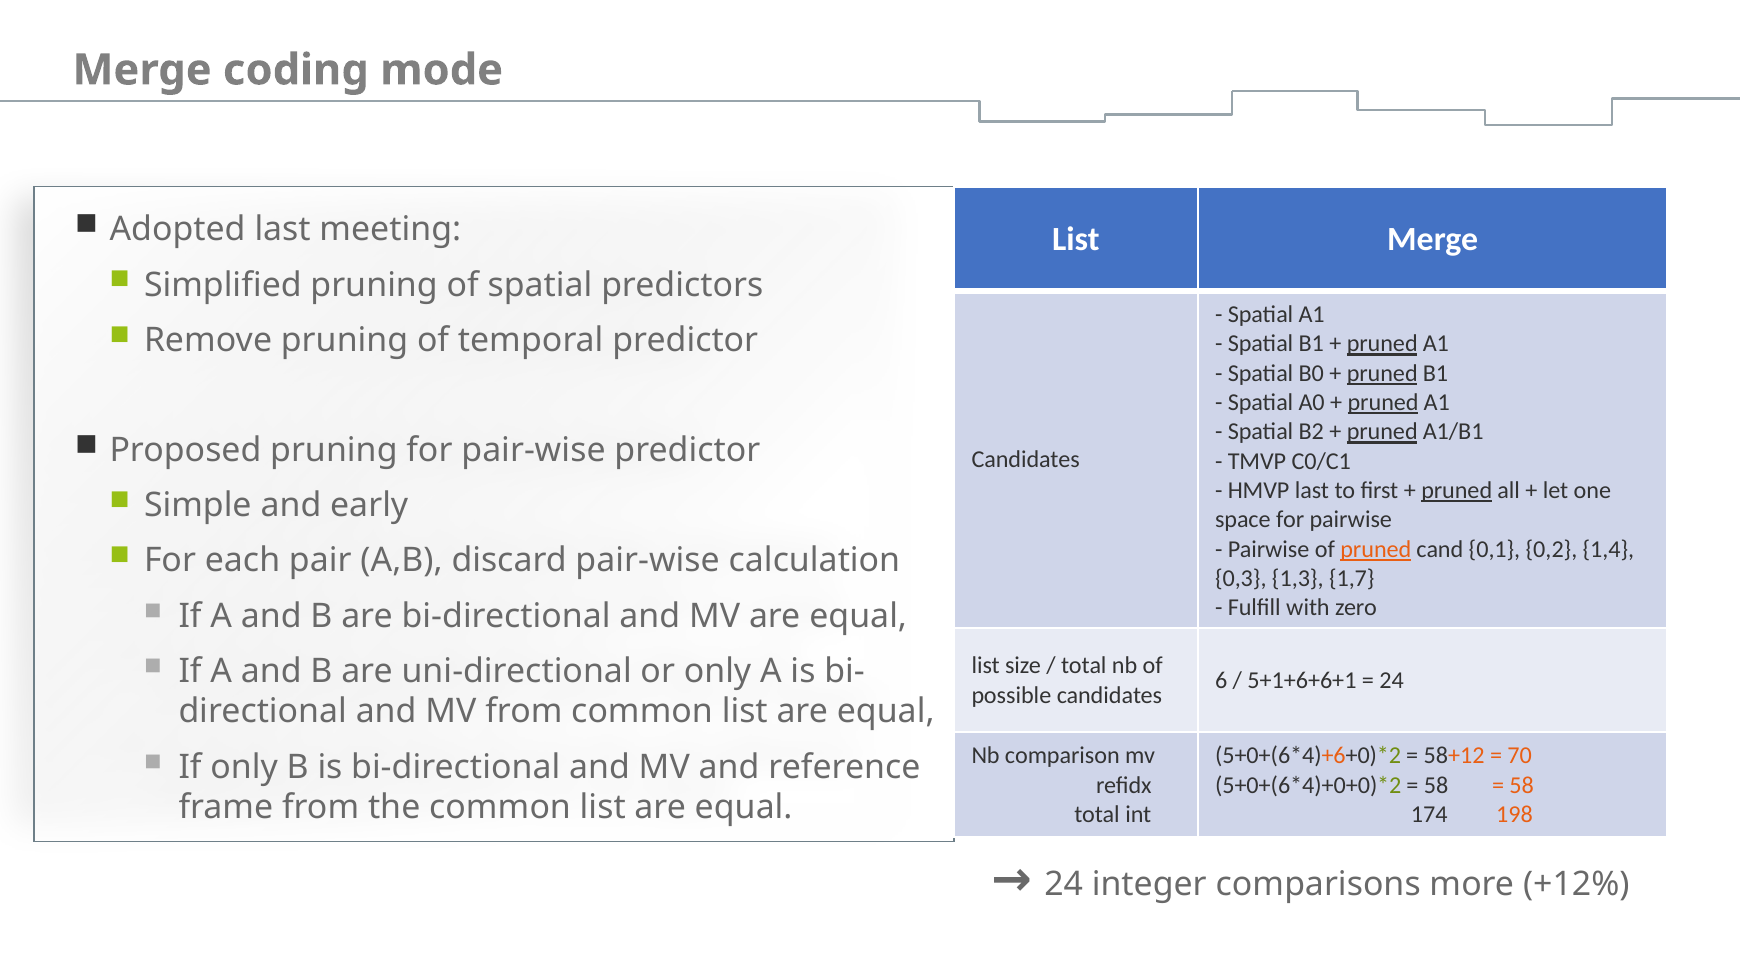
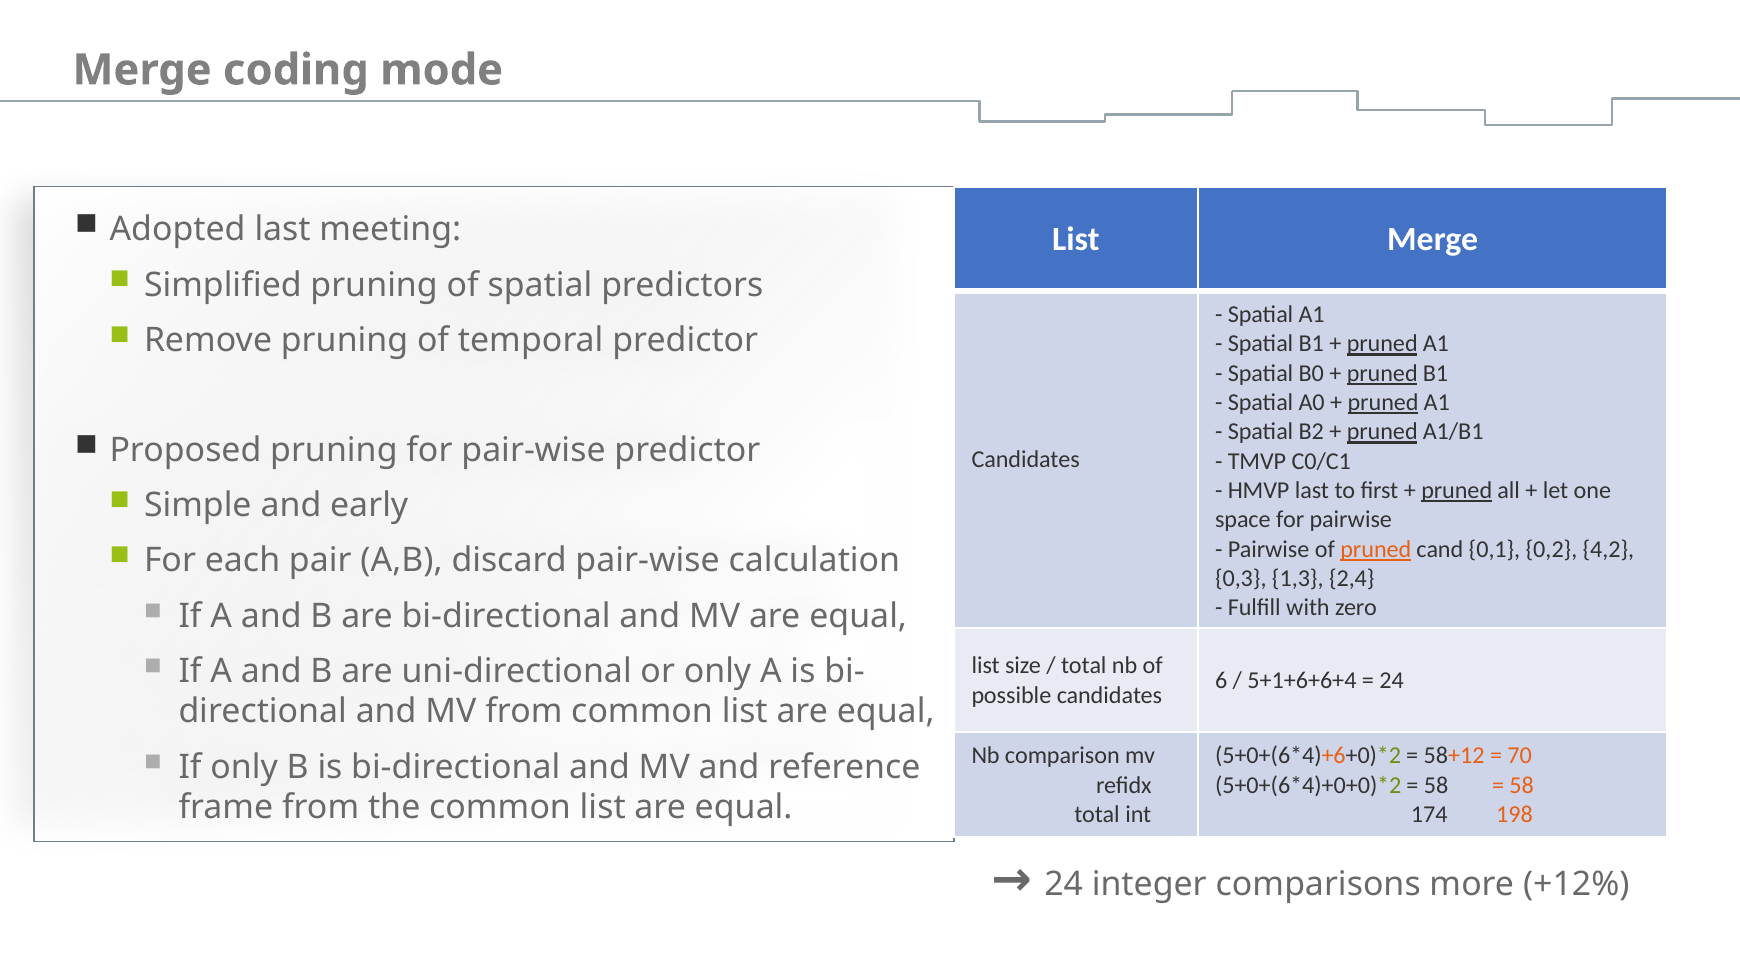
1,4: 1,4 -> 4,2 (1608, 549)
1,7: 1,7 -> 2,4 (1352, 578)
5+1+6+6+1: 5+1+6+6+1 -> 5+1+6+6+4 (1302, 680)
